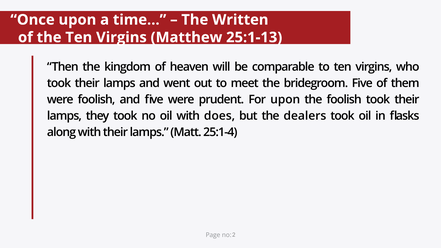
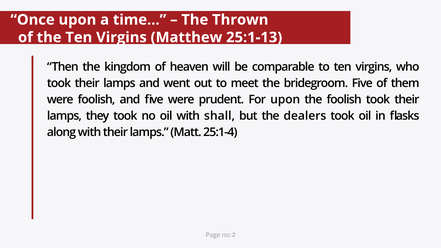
Written: Written -> Thrown (240, 20)
does: does -> shall (219, 116)
